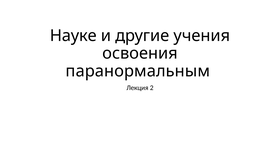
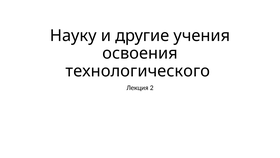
Науке: Науке -> Науку (73, 36)
паранормальным: паранормальным -> технологического (138, 71)
